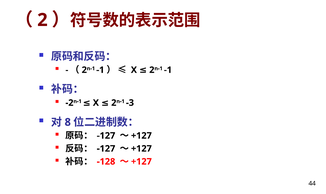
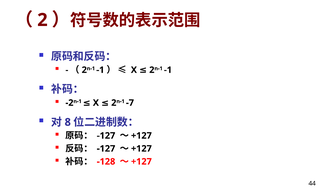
-3: -3 -> -7 (130, 103)
